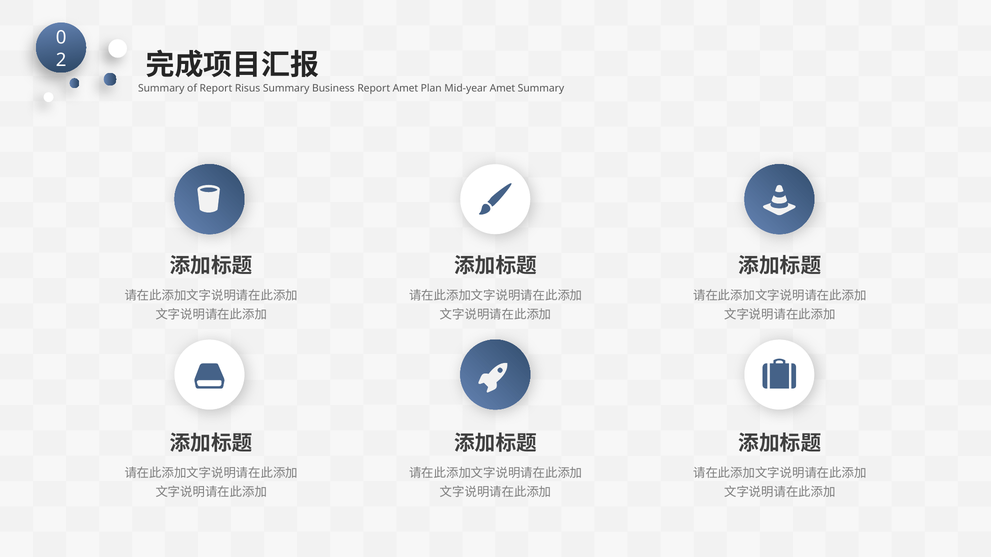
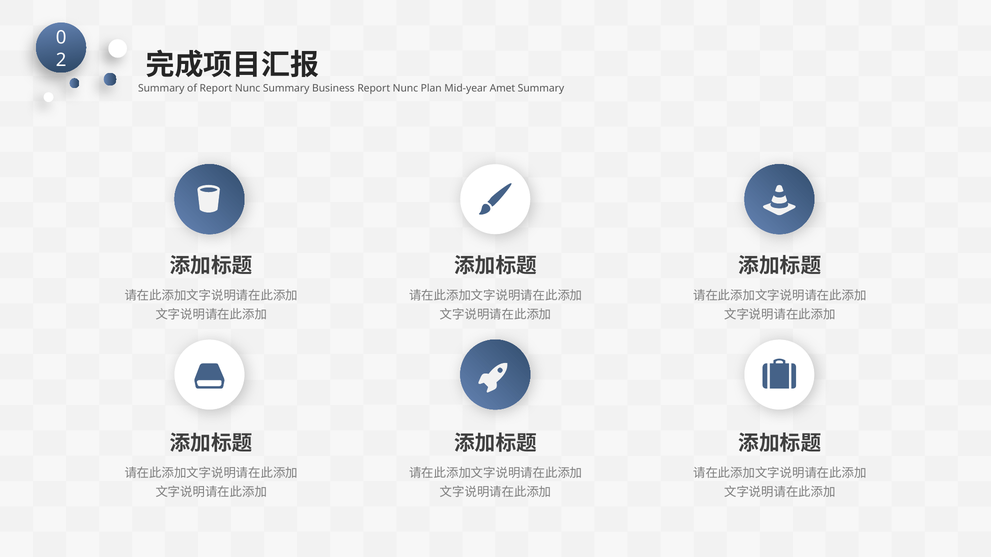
of Report Risus: Risus -> Nunc (248, 88)
Business Report Amet: Amet -> Nunc (405, 88)
